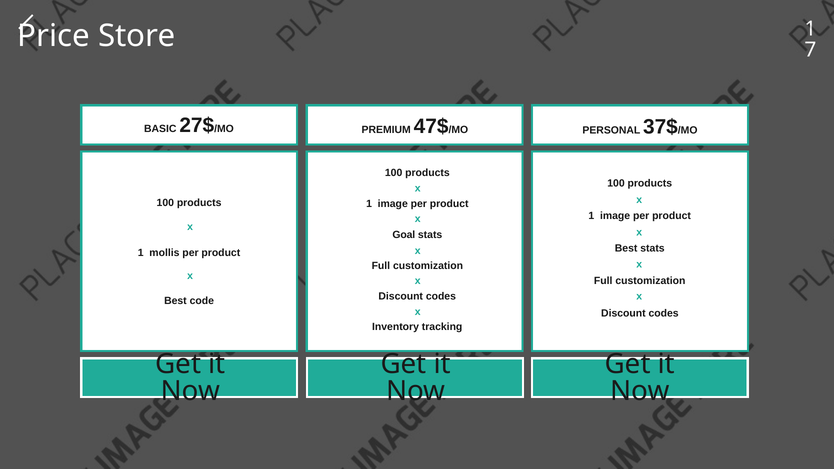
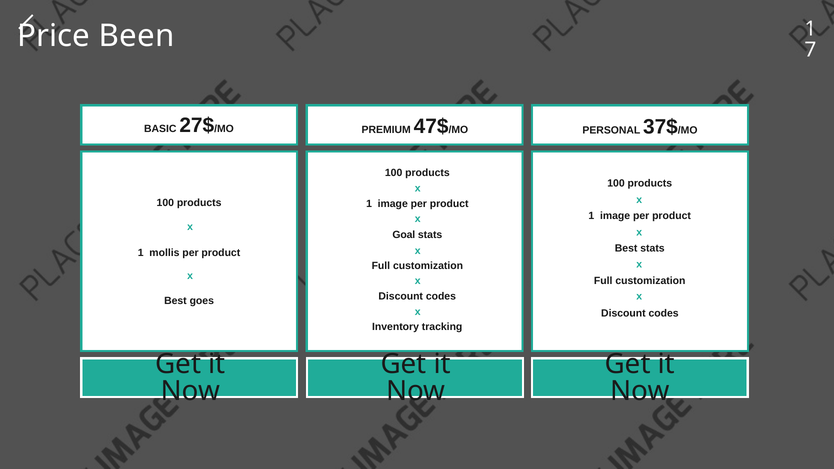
Store: Store -> Been (137, 36)
code: code -> goes (202, 301)
